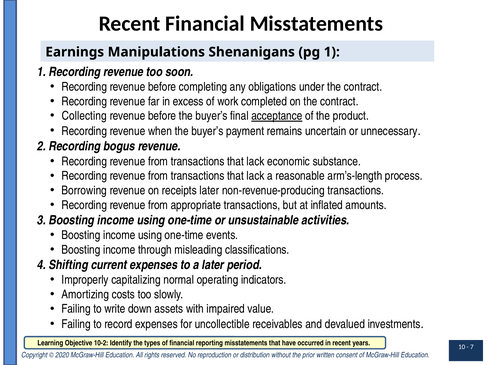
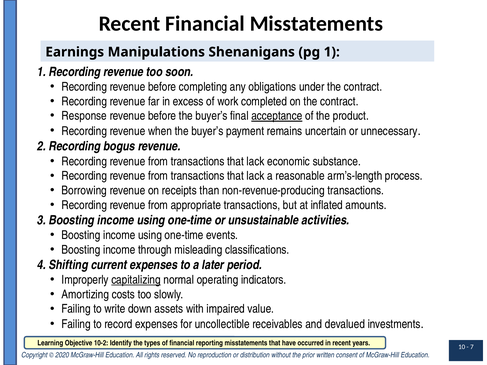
Collecting: Collecting -> Response (84, 116)
receipts later: later -> than (209, 191)
capitalizing underline: none -> present (136, 280)
